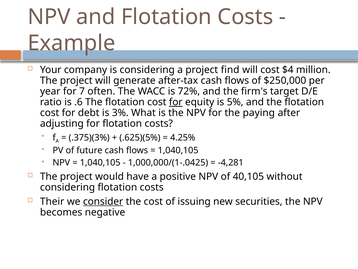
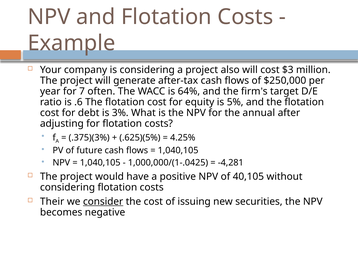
find: find -> also (230, 70)
$4: $4 -> $3 (288, 70)
72%: 72% -> 64% (189, 91)
for underline: present -> none (176, 102)
paying: paying -> annual (259, 113)
